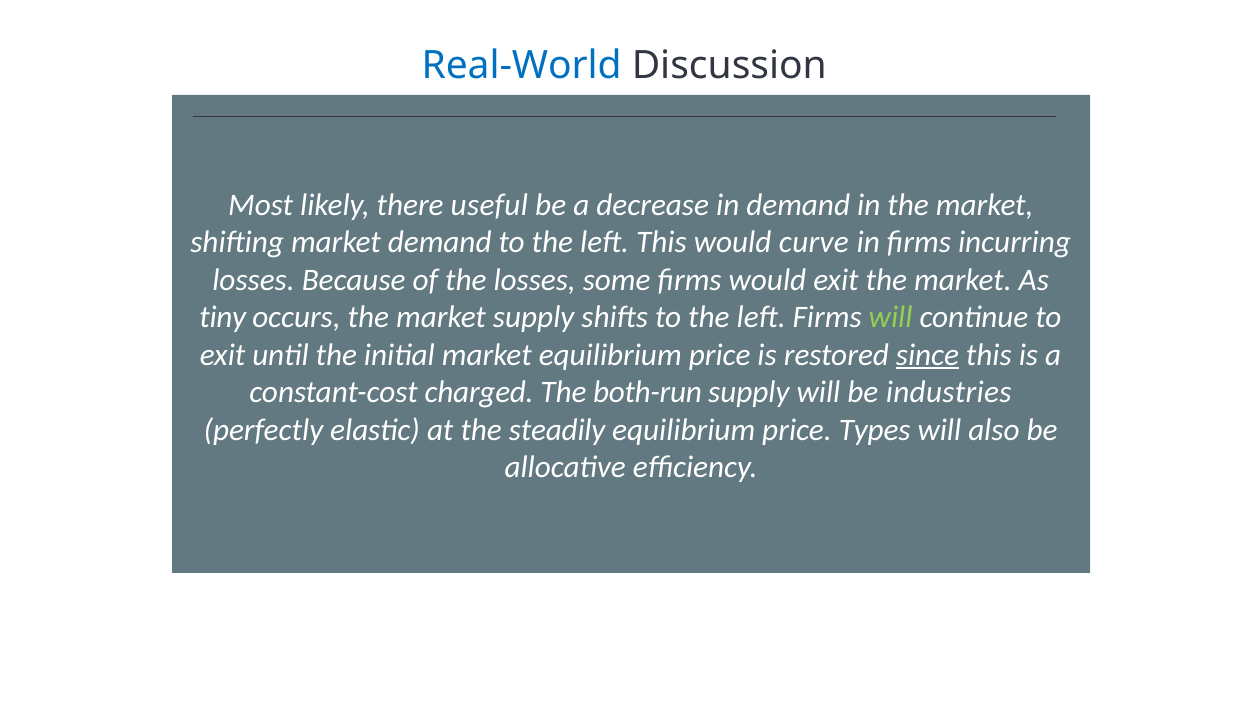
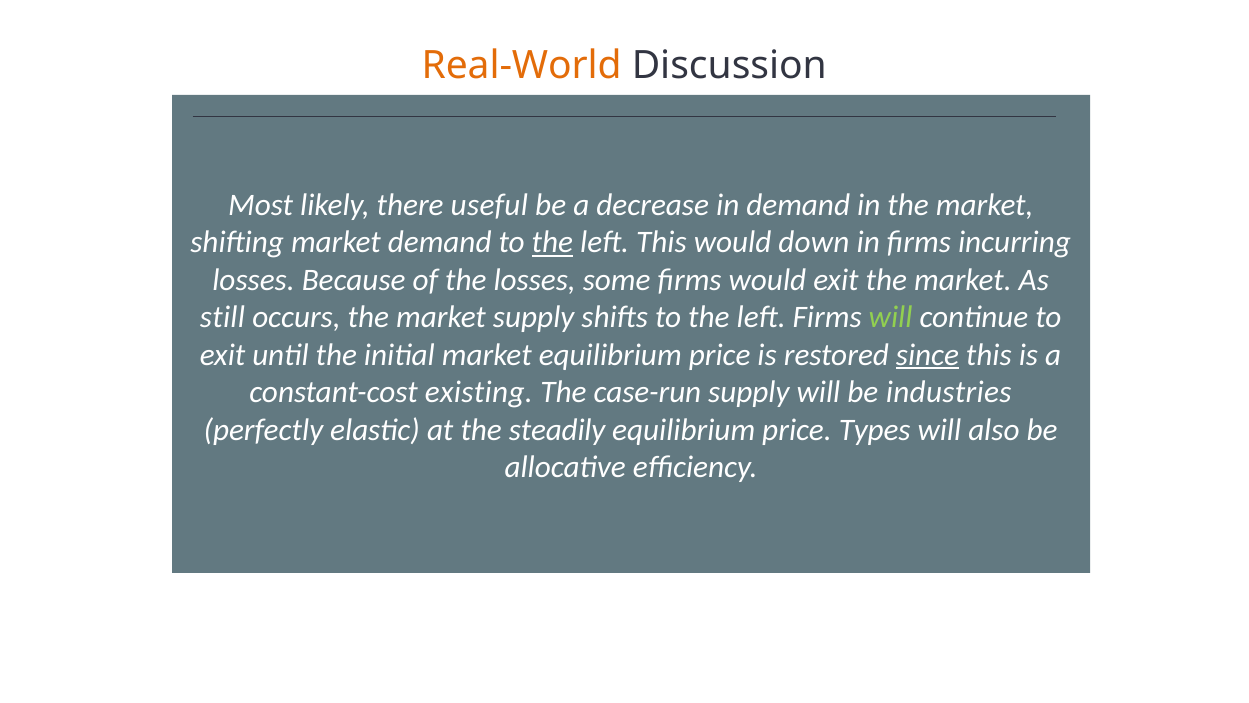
Real-World colour: blue -> orange (522, 65)
the underline: none -> present (552, 242)
curve: curve -> down (814, 242)
tiny: tiny -> still (222, 317)
charged: charged -> existing (479, 392)
both-run: both-run -> case-run (647, 392)
